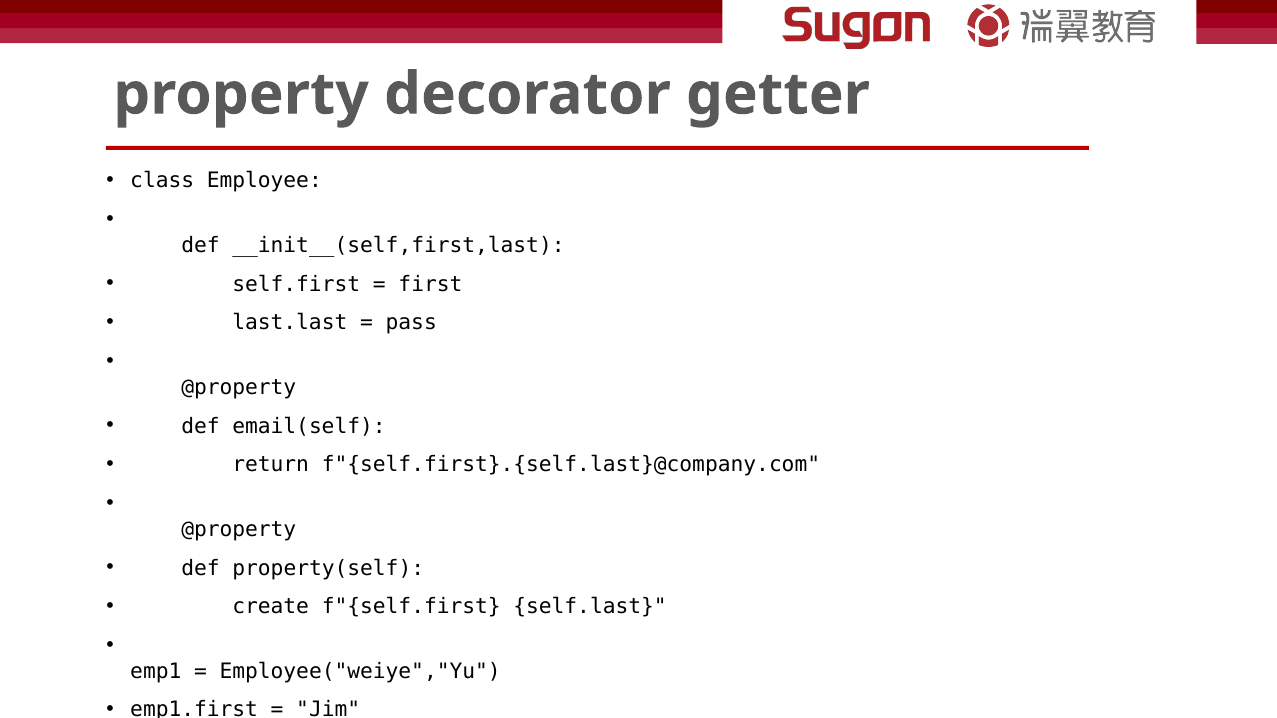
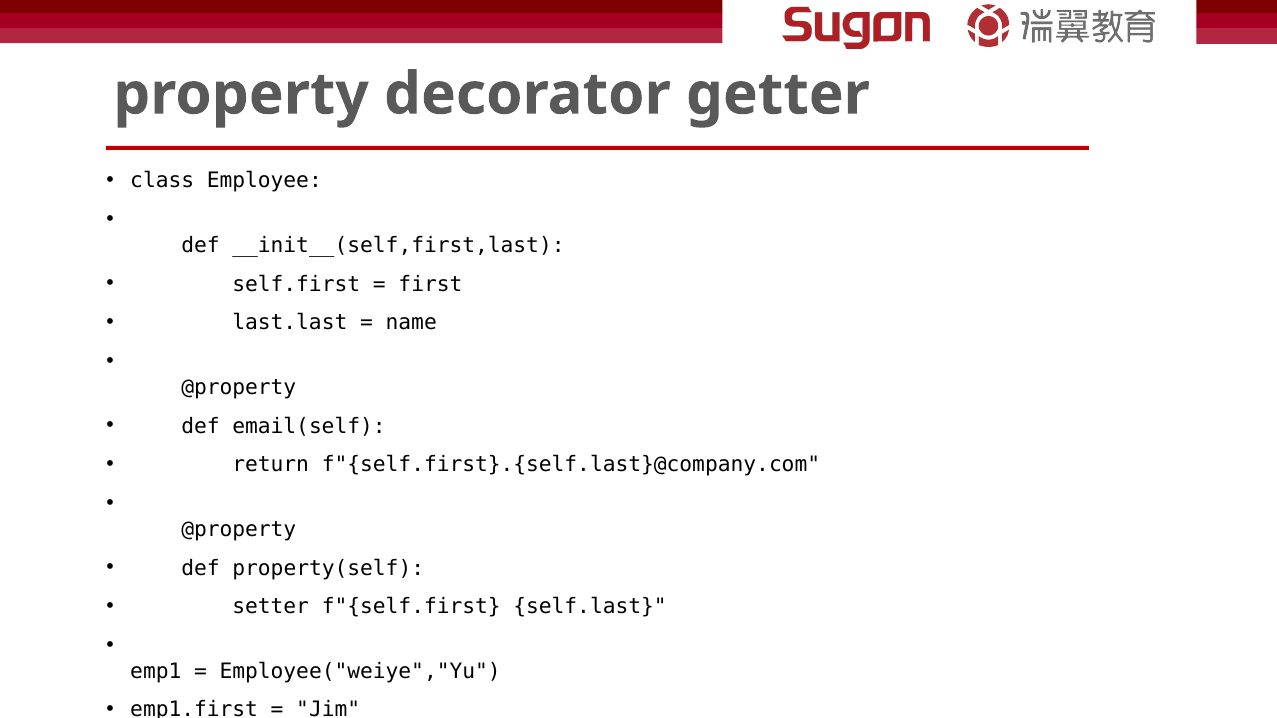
pass: pass -> name (411, 323)
create: create -> setter (271, 607)
